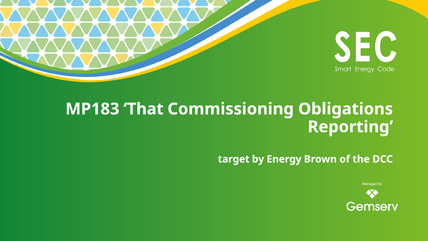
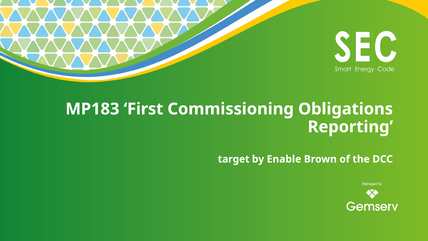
That: That -> First (143, 109)
Energy: Energy -> Enable (284, 159)
